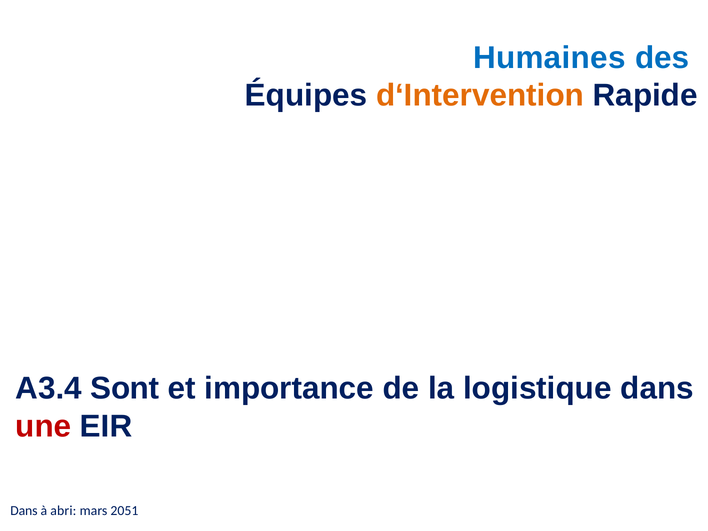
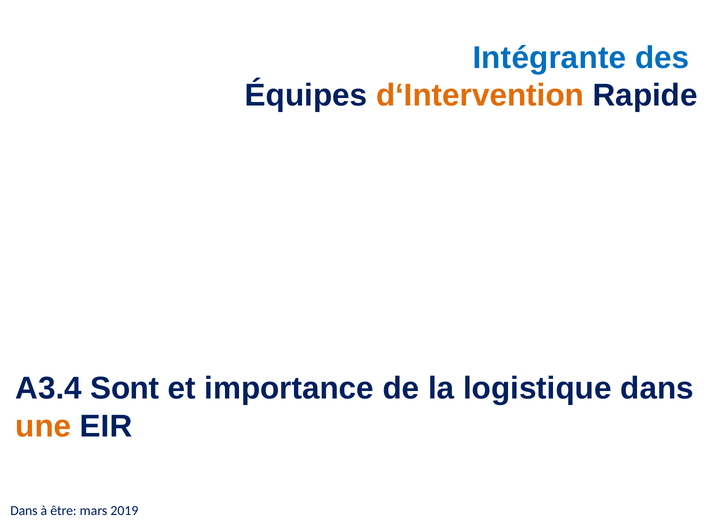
Humaines: Humaines -> Intégrante (549, 58)
une colour: red -> orange (43, 426)
abri: abri -> être (63, 511)
2051: 2051 -> 2019 (124, 511)
